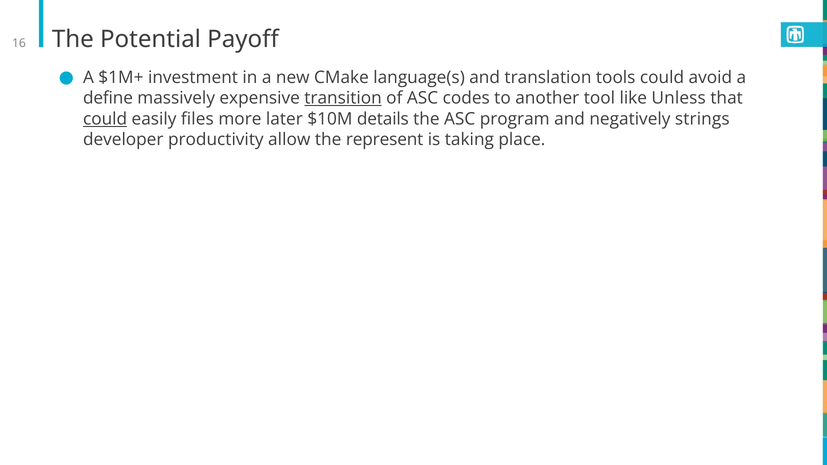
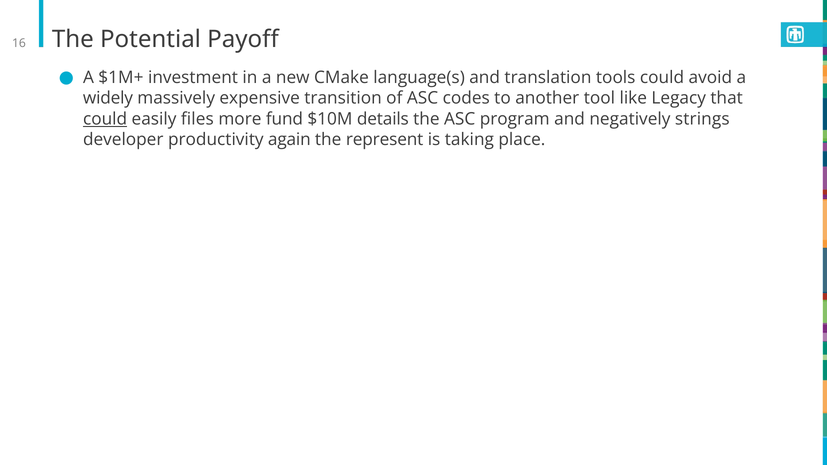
define: define -> widely (108, 98)
transition underline: present -> none (343, 98)
Unless: Unless -> Legacy (679, 98)
later: later -> fund (284, 119)
allow: allow -> again (289, 140)
